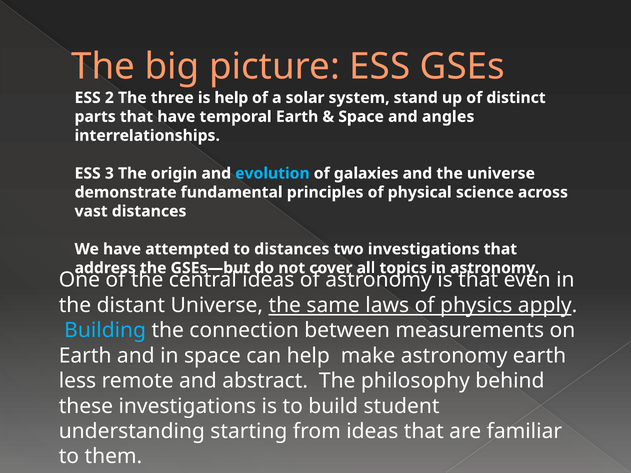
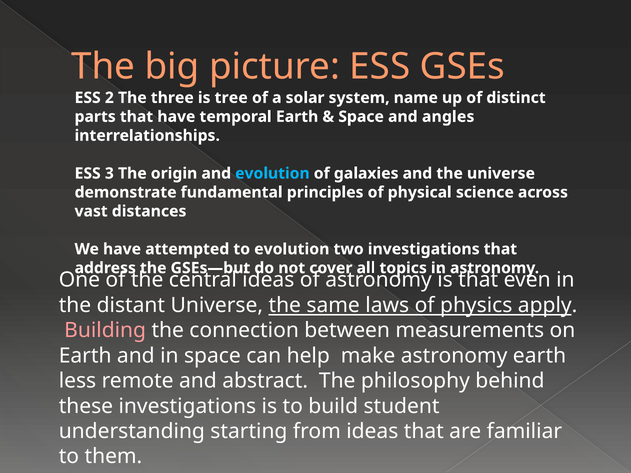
is help: help -> tree (231, 98)
stand: stand -> name (416, 98)
to distances: distances -> evolution (292, 249)
Building colour: light blue -> pink (105, 331)
